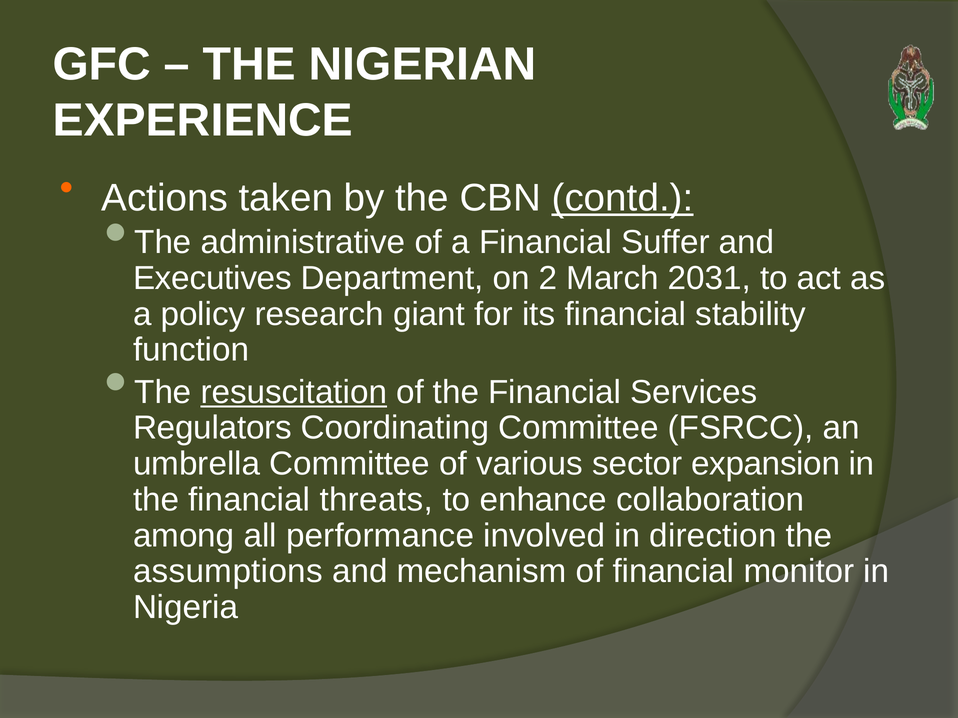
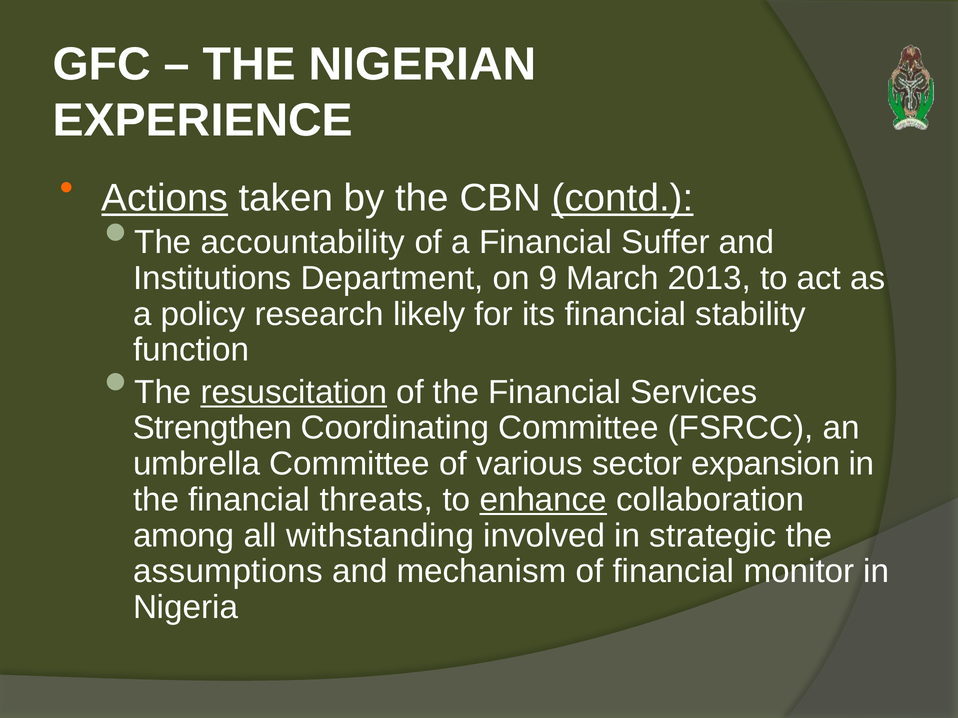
Actions underline: none -> present (165, 198)
administrative: administrative -> accountability (303, 243)
Executives: Executives -> Institutions (212, 278)
2: 2 -> 9 (548, 278)
2031: 2031 -> 2013 (709, 278)
giant: giant -> likely (429, 314)
Regulators: Regulators -> Strengthen (212, 428)
enhance underline: none -> present (543, 500)
performance: performance -> withstanding (380, 536)
direction: direction -> strategic (713, 536)
